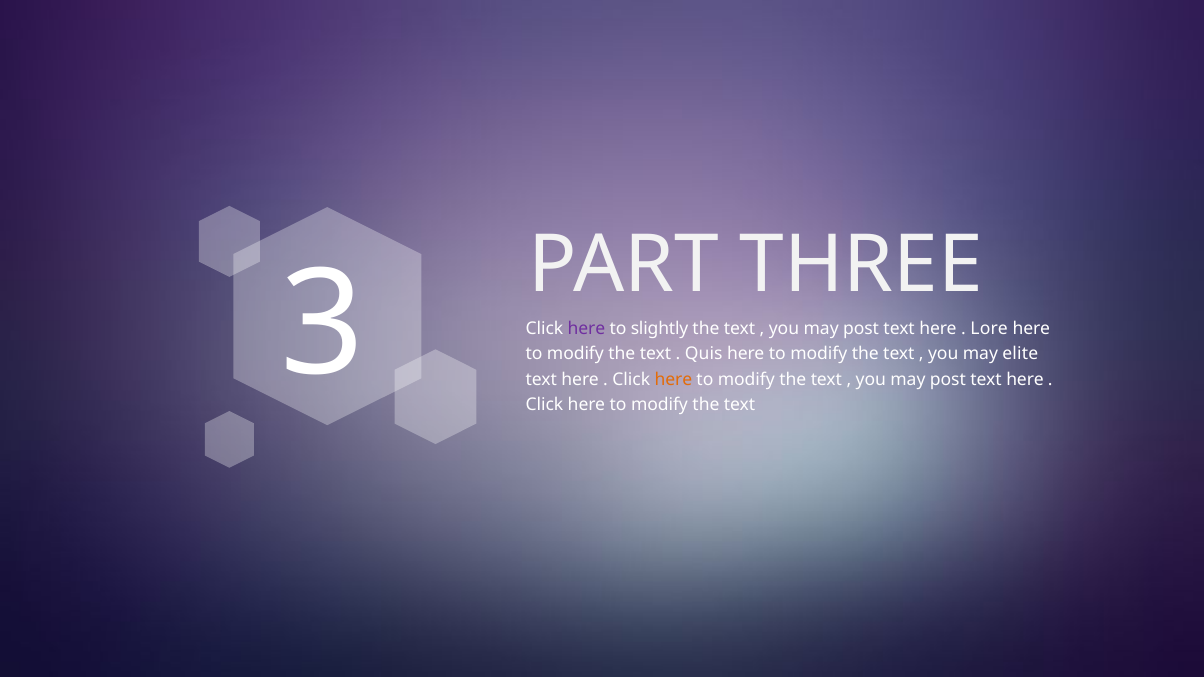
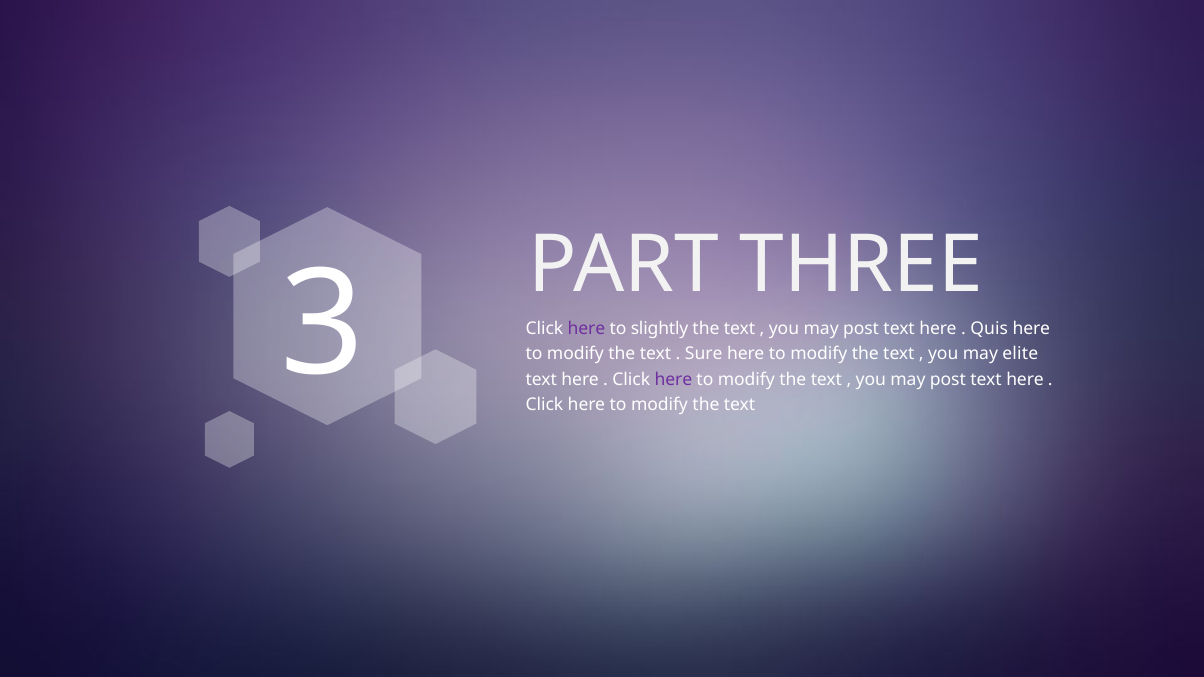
Lore: Lore -> Quis (989, 329)
Quis: Quis -> Sure (704, 354)
here colour: orange -> purple (673, 380)
